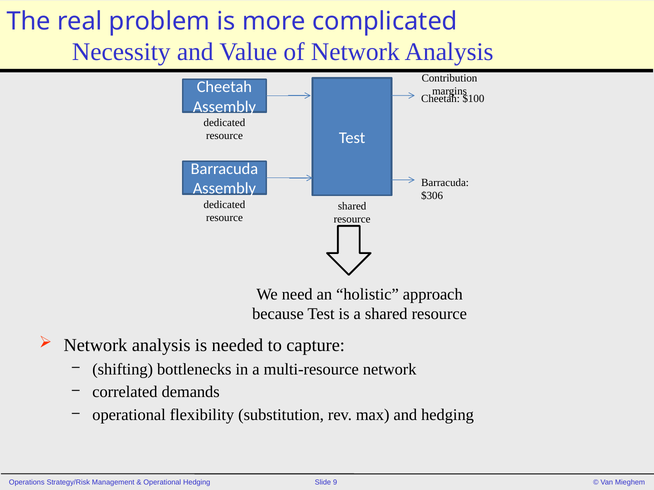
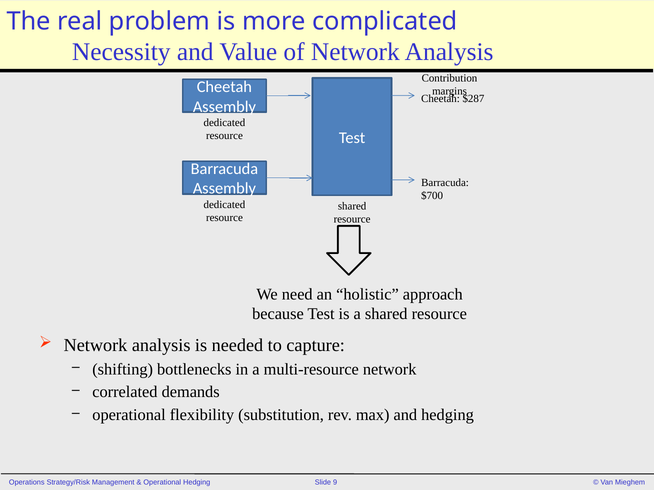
$100: $100 -> $287 (473, 99)
$306: $306 -> $700 (432, 196)
